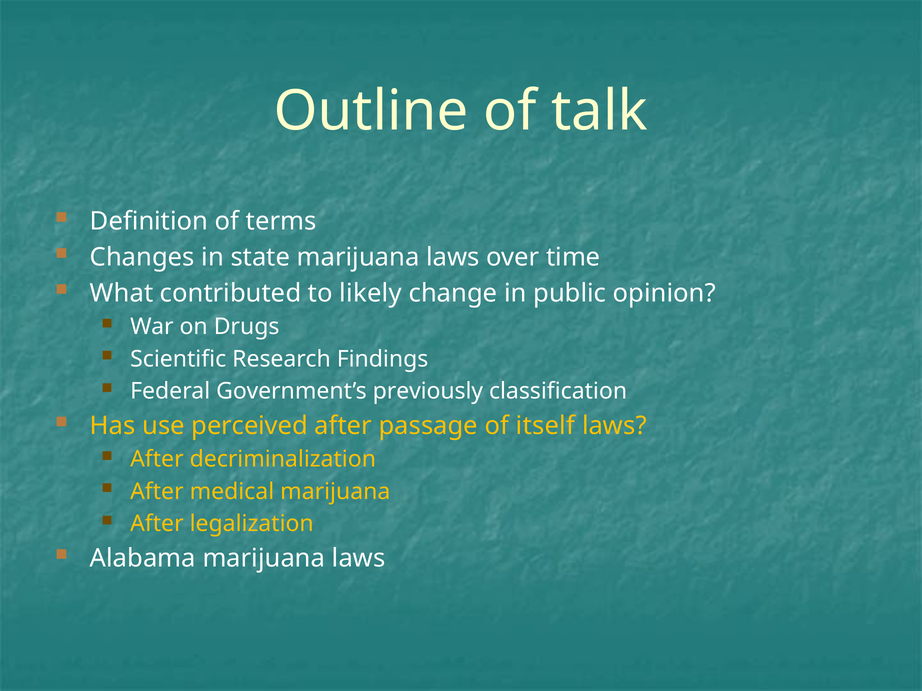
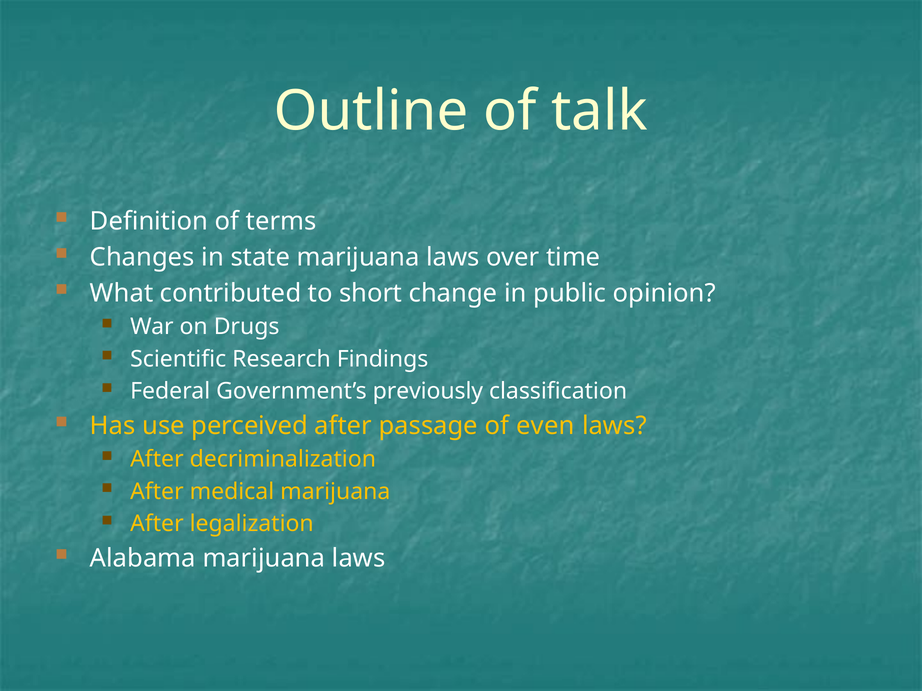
likely: likely -> short (371, 293)
itself: itself -> even (545, 426)
